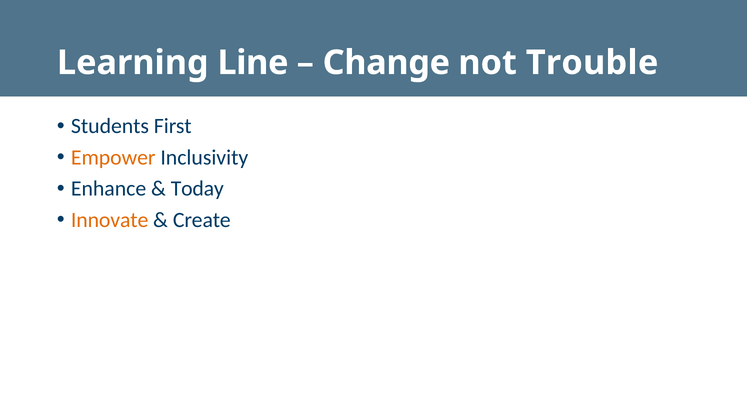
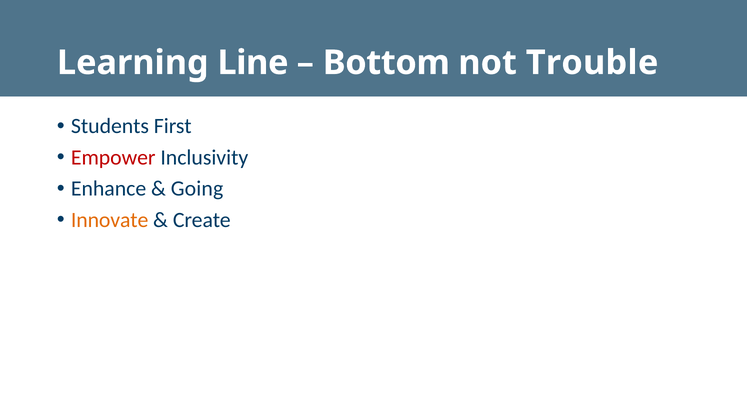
Change: Change -> Bottom (386, 63)
Empower colour: orange -> red (113, 158)
Today: Today -> Going (197, 189)
